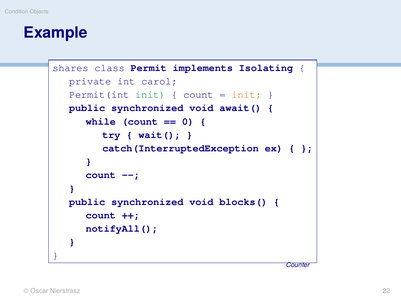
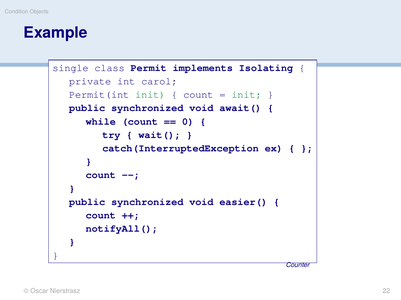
shares: shares -> single (70, 68)
init colour: orange -> green (247, 95)
blocks(: blocks( -> easier( (244, 202)
